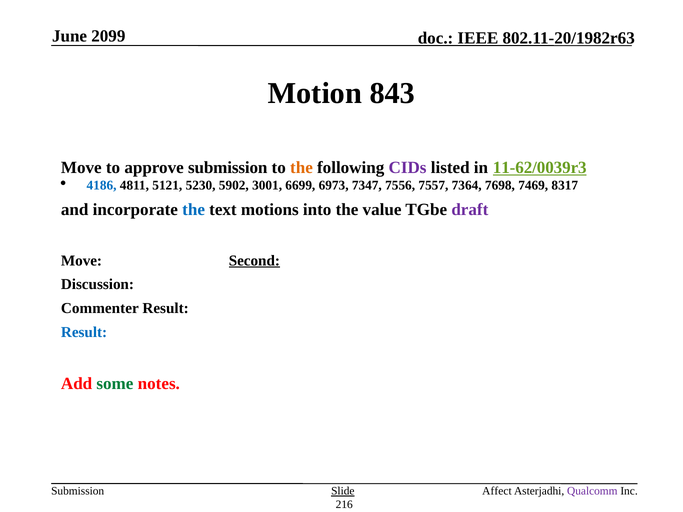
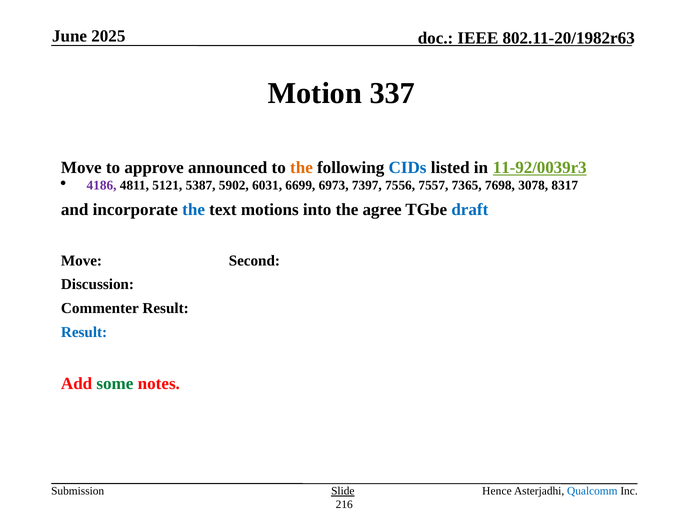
2099: 2099 -> 2025 (108, 36)
843: 843 -> 337 (392, 93)
approve submission: submission -> announced (228, 167)
CIDs colour: purple -> blue (408, 167)
11-62/0039r3: 11-62/0039r3 -> 11-92/0039r3 (540, 167)
4186 colour: blue -> purple (102, 185)
5230: 5230 -> 5387 (201, 185)
3001: 3001 -> 6031 (267, 185)
7347: 7347 -> 7397 (367, 185)
7364: 7364 -> 7365 (467, 185)
7469: 7469 -> 3078 (533, 185)
value: value -> agree (382, 210)
draft colour: purple -> blue (470, 210)
Second underline: present -> none (254, 261)
Affect: Affect -> Hence (497, 491)
Qualcomm colour: purple -> blue (592, 491)
